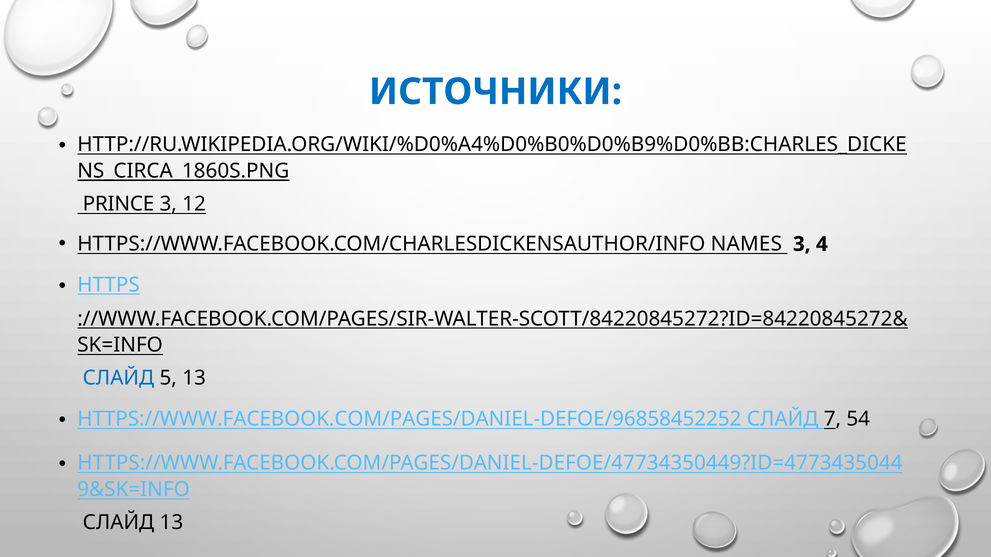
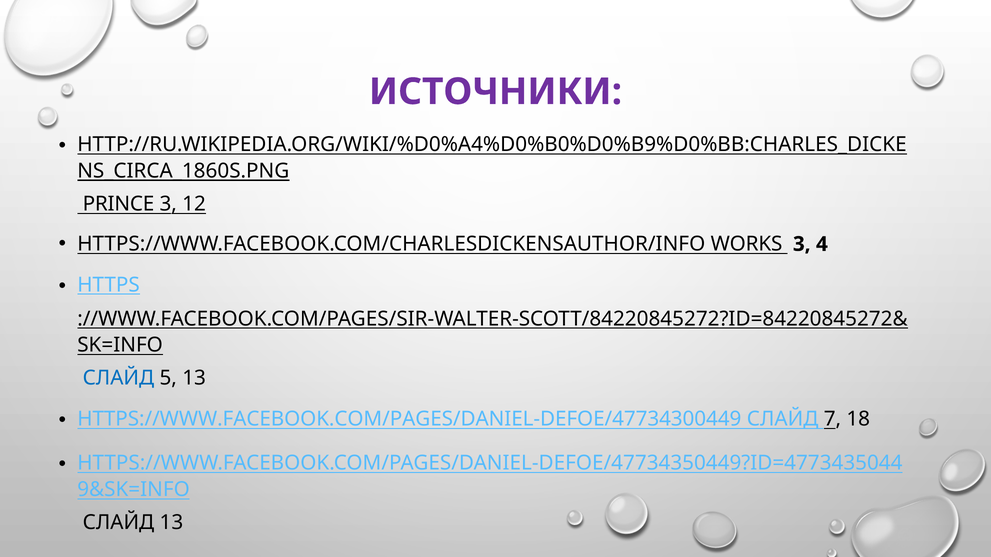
ИСТОЧНИКИ colour: blue -> purple (495, 92)
NAMES: NAMES -> WORKS (747, 244)
HTTPS://WWW.FACEBOOK.COM/PAGES/DANIEL-DEFOE/96858452252: HTTPS://WWW.FACEBOOK.COM/PAGES/DANIEL-DEFOE/96858452252 -> HTTPS://WWW.FACEBOOK.COM/PAGES/DANIEL-DEFOE/47734300449 (409, 419)
54: 54 -> 18 (858, 419)
